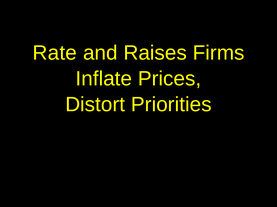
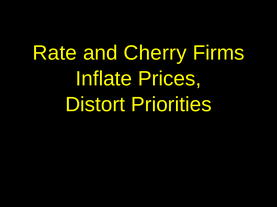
Raises: Raises -> Cherry (155, 53)
